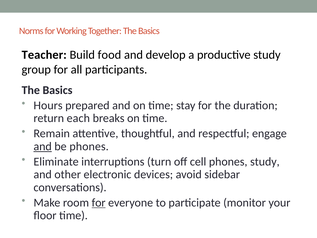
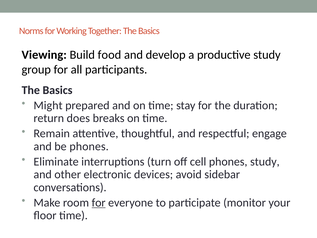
Teacher: Teacher -> Viewing (44, 55)
Hours: Hours -> Might (48, 105)
each: each -> does (78, 118)
and underline: present -> none (43, 146)
